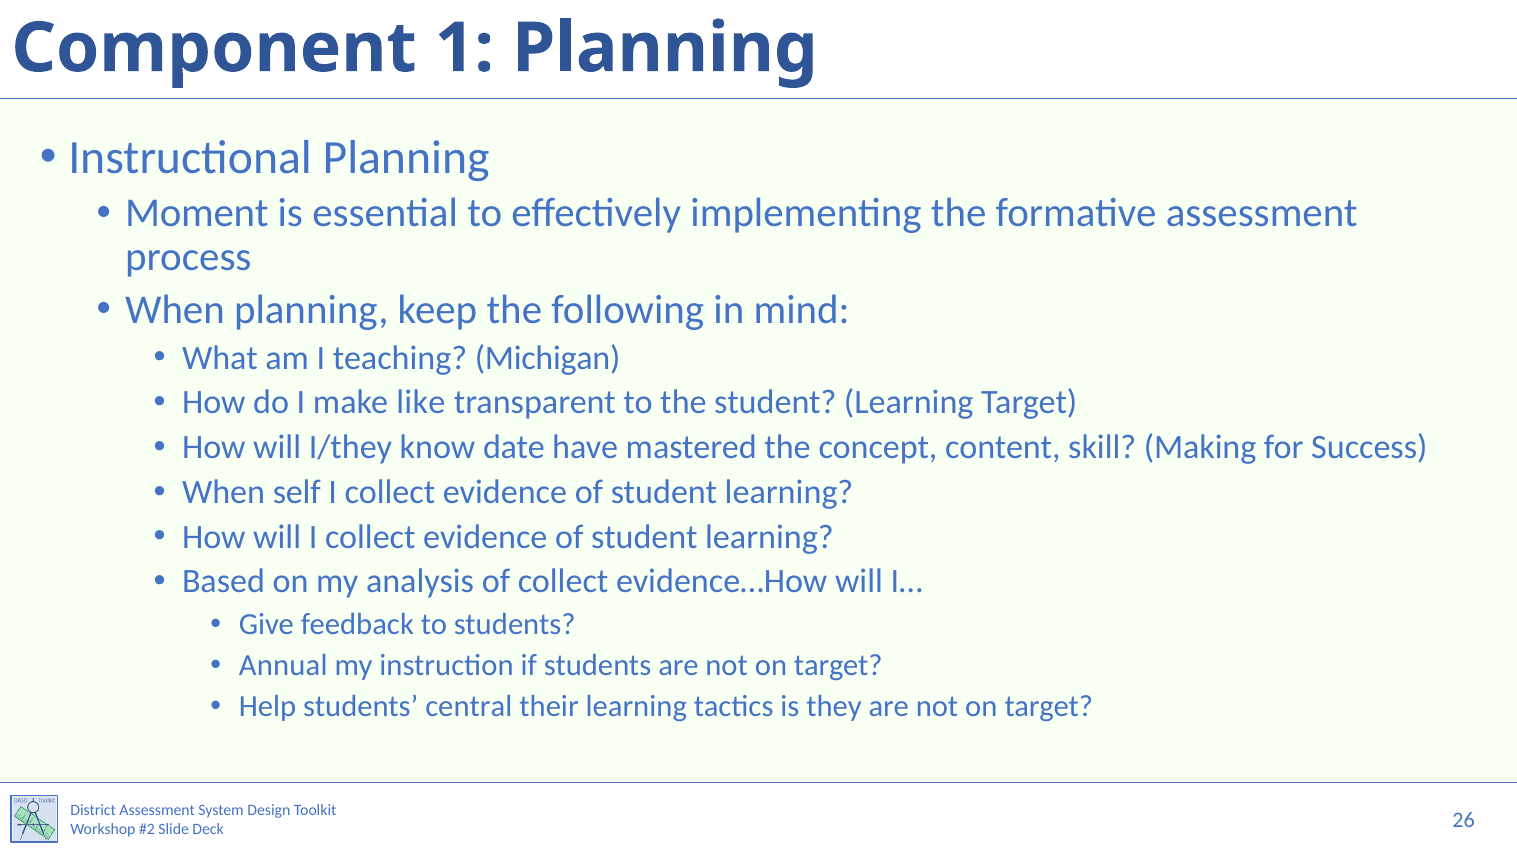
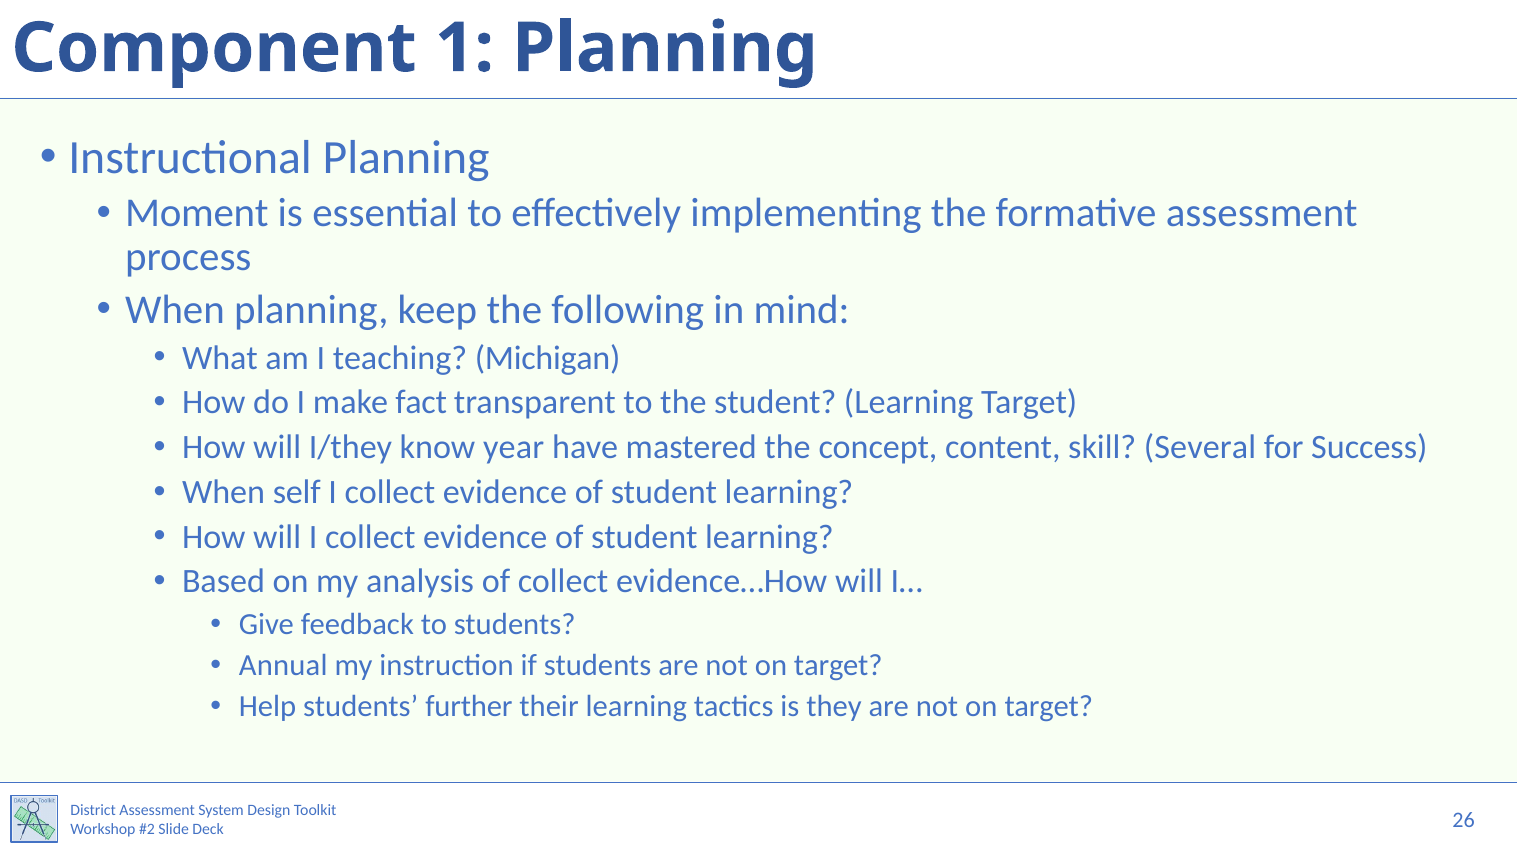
like: like -> fact (421, 403)
date: date -> year (514, 448)
Making: Making -> Several (1200, 448)
central: central -> further (469, 707)
